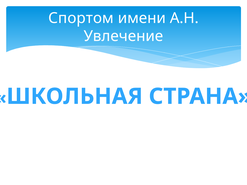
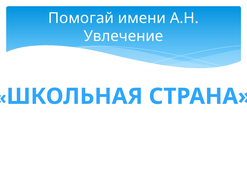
Спортом: Спортом -> Помогай (81, 18)
